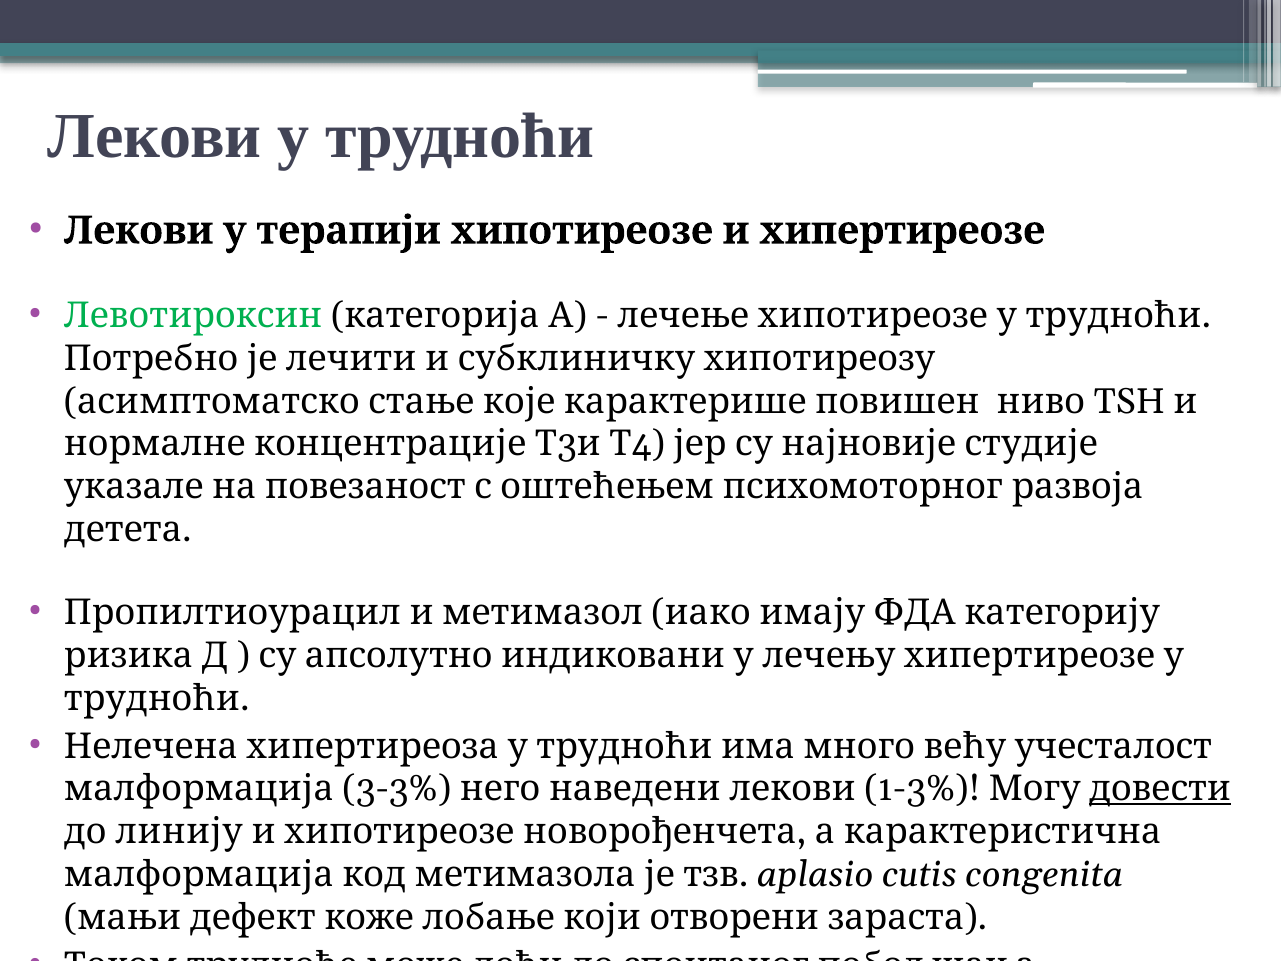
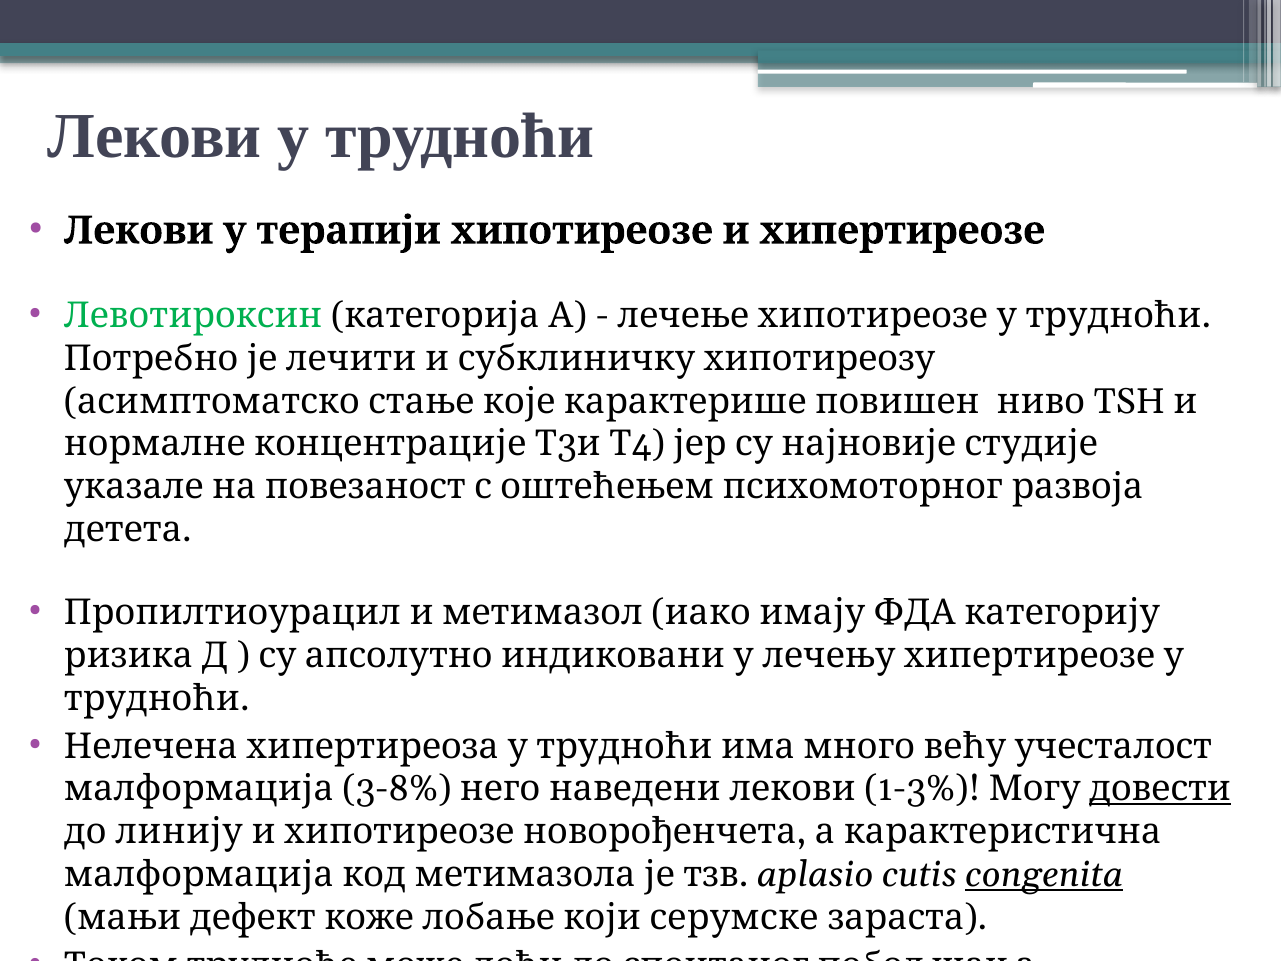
3-3%: 3-3% -> 3-8% (397, 789)
congenita underline: none -> present (1044, 874)
отворени: отворени -> серумске (734, 917)
